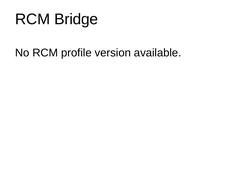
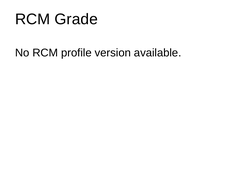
Bridge: Bridge -> Grade (76, 19)
